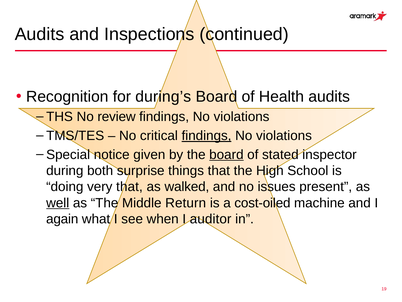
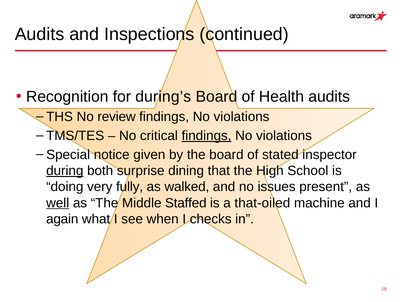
board underline: present -> none (226, 154)
during underline: none -> present (65, 170)
things: things -> dining (186, 170)
very that: that -> fully (130, 187)
Return: Return -> Staffed (186, 203)
cost-oiled: cost-oiled -> that-oiled (262, 203)
auditor: auditor -> checks (211, 219)
